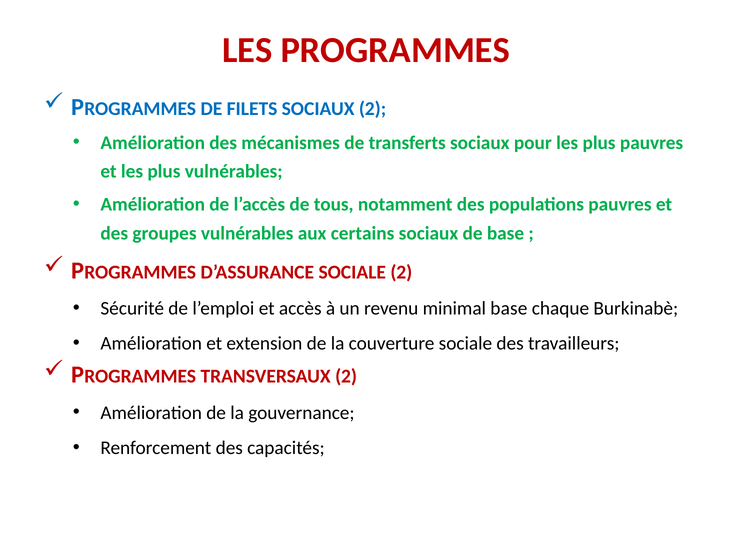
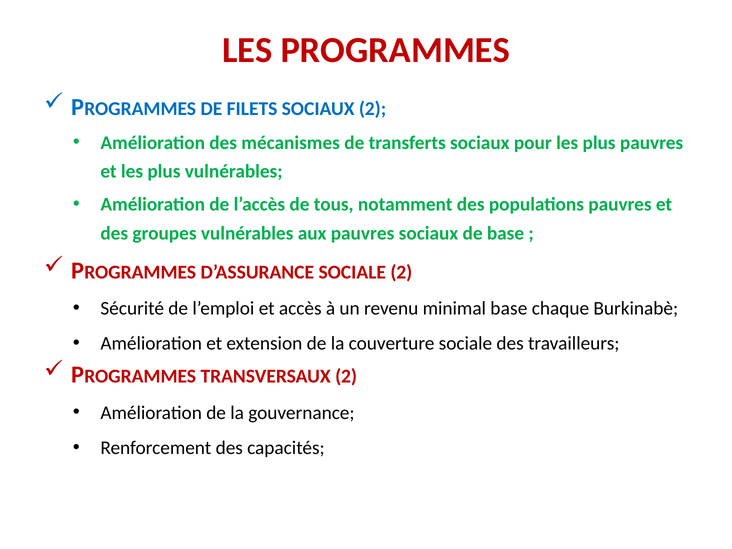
aux certains: certains -> pauvres (363, 233)
